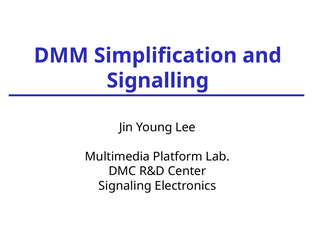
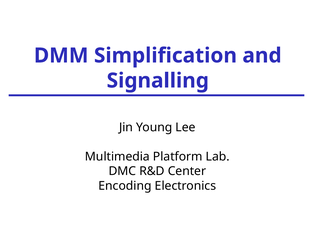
Signaling: Signaling -> Encoding (125, 186)
